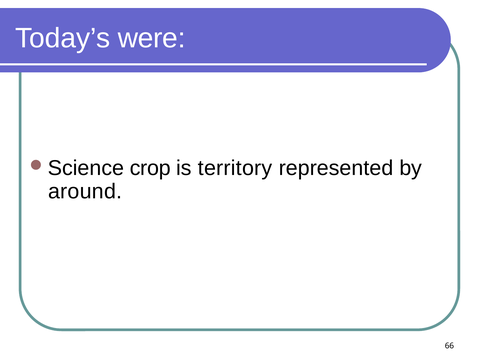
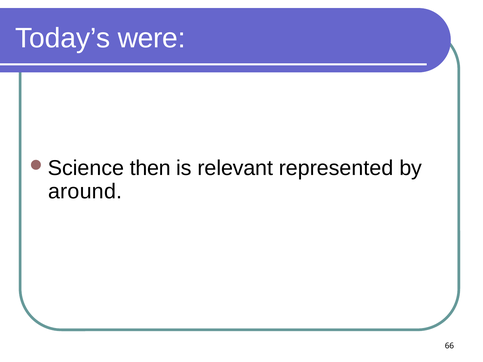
crop: crop -> then (150, 168)
territory: territory -> relevant (235, 168)
